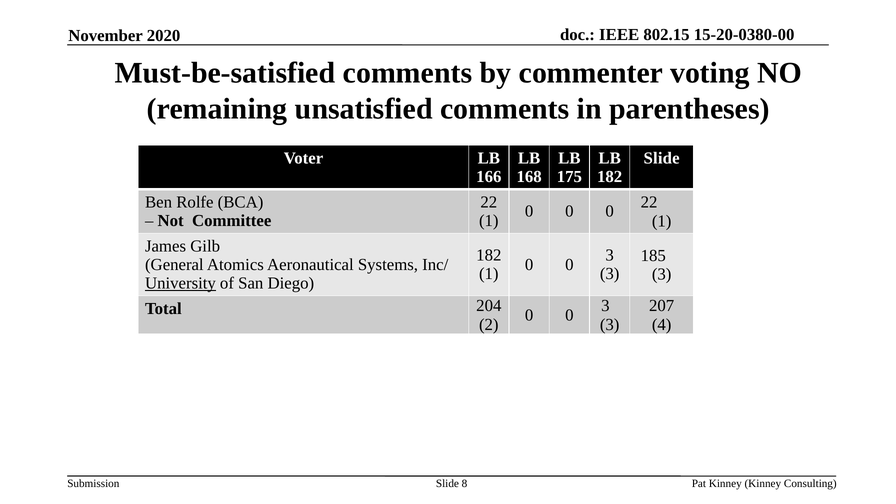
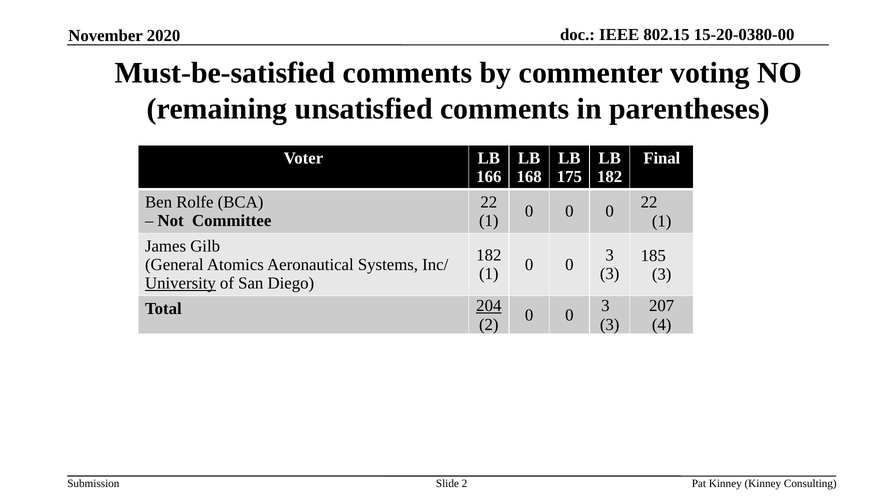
Slide: Slide -> Final (662, 158)
204 underline: none -> present (489, 306)
Slide 8: 8 -> 2 (465, 483)
